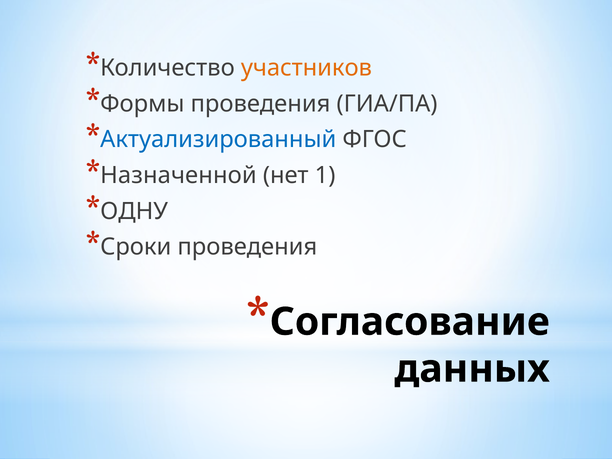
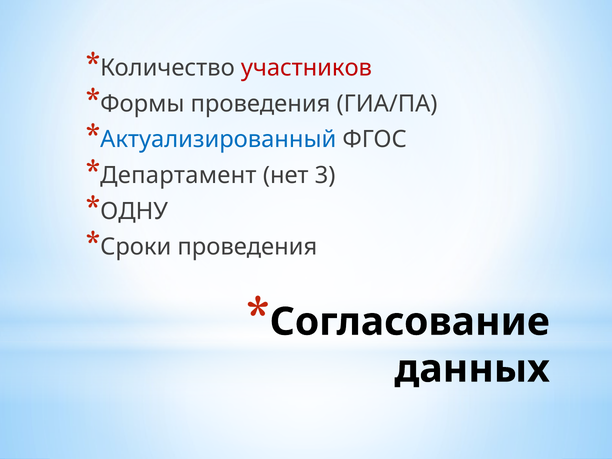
участников colour: orange -> red (306, 68)
Назначенной: Назначенной -> Департамент (178, 175)
1: 1 -> 3 (325, 175)
